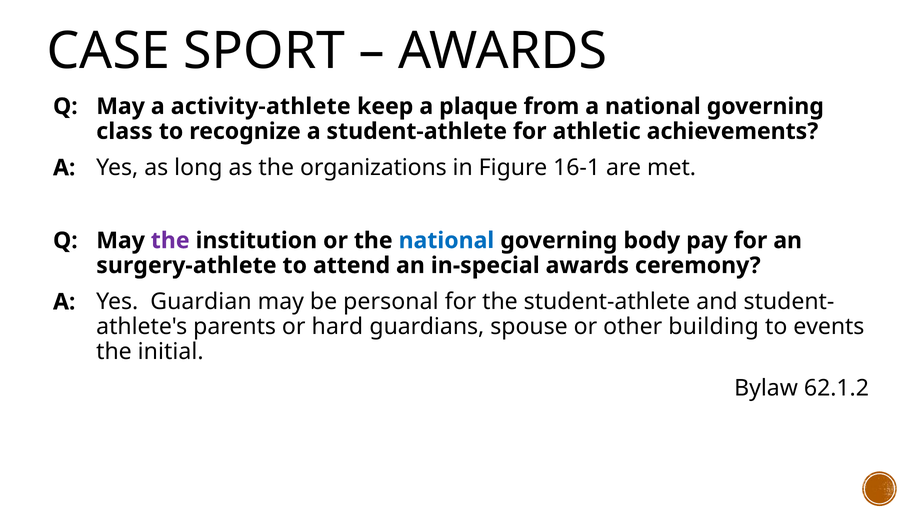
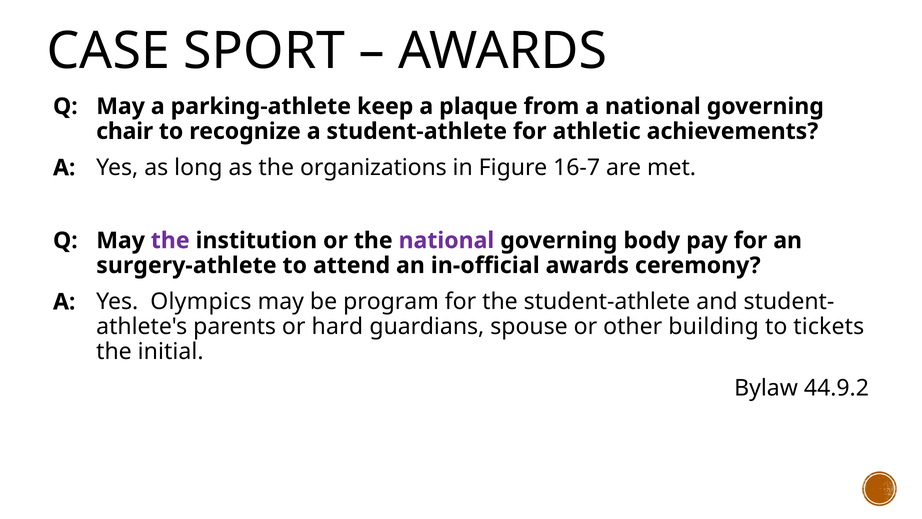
activity-athlete: activity-athlete -> parking-athlete (261, 106)
class: class -> chair (125, 131)
16-1: 16-1 -> 16-7 (577, 168)
national colour: blue -> purple (446, 240)
in-special: in-special -> in-official (485, 265)
Guardian: Guardian -> Olympics (201, 302)
personal: personal -> program (391, 302)
events: events -> tickets (829, 327)
62.1.2: 62.1.2 -> 44.9.2 (836, 388)
